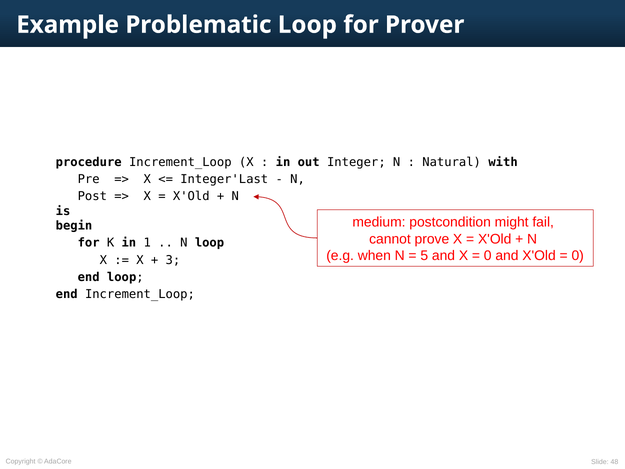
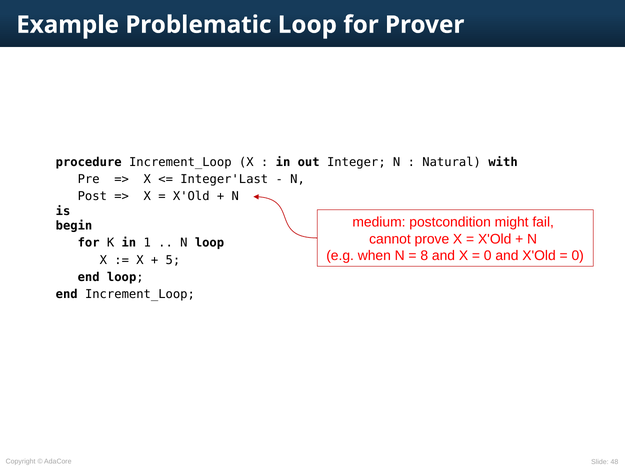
5: 5 -> 8 (424, 255)
3: 3 -> 5 (173, 260)
